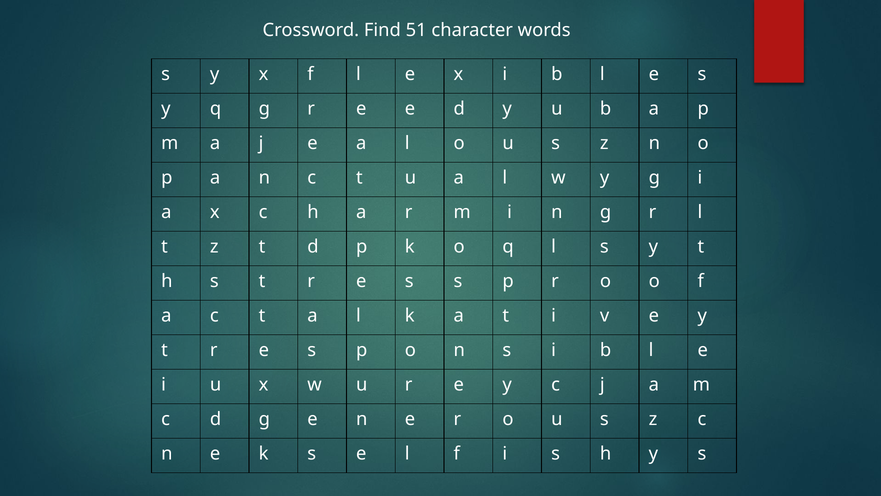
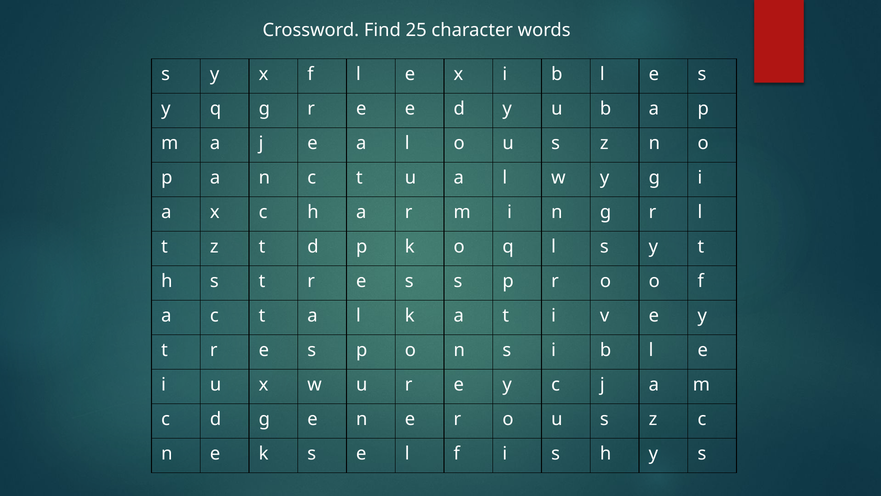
51: 51 -> 25 (416, 30)
